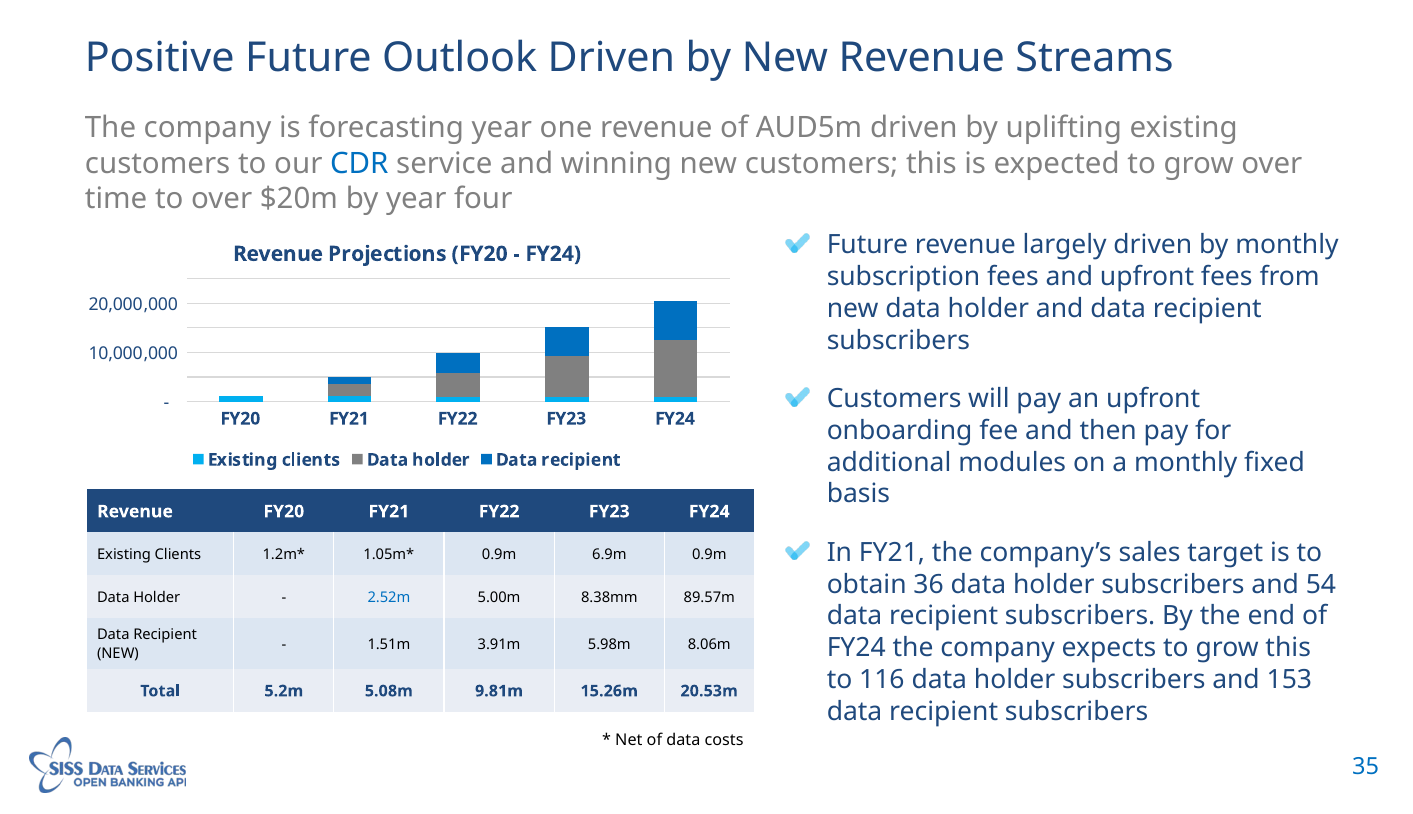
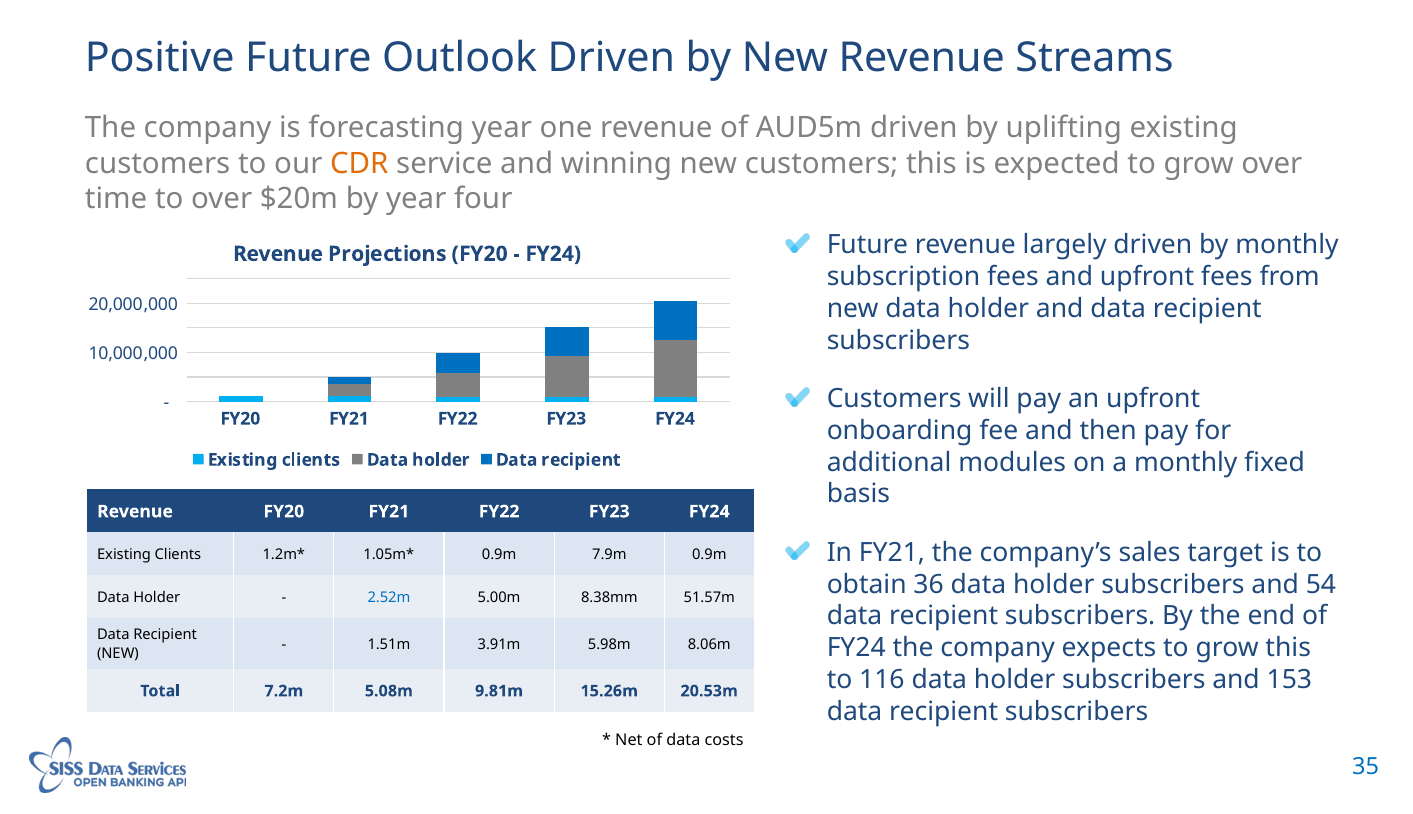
CDR colour: blue -> orange (359, 163)
6.9m: 6.9m -> 7.9m (609, 554)
89.57m: 89.57m -> 51.57m (709, 597)
5.2m: 5.2m -> 7.2m (284, 691)
